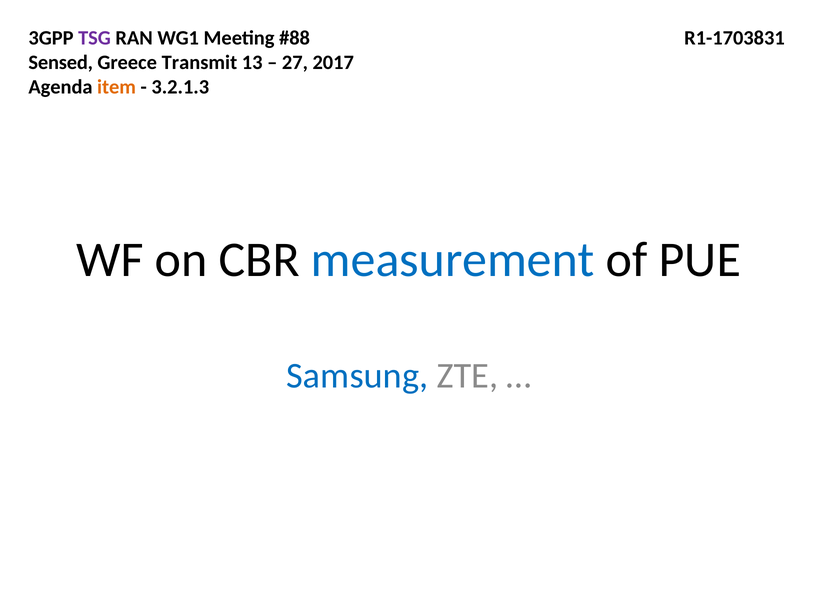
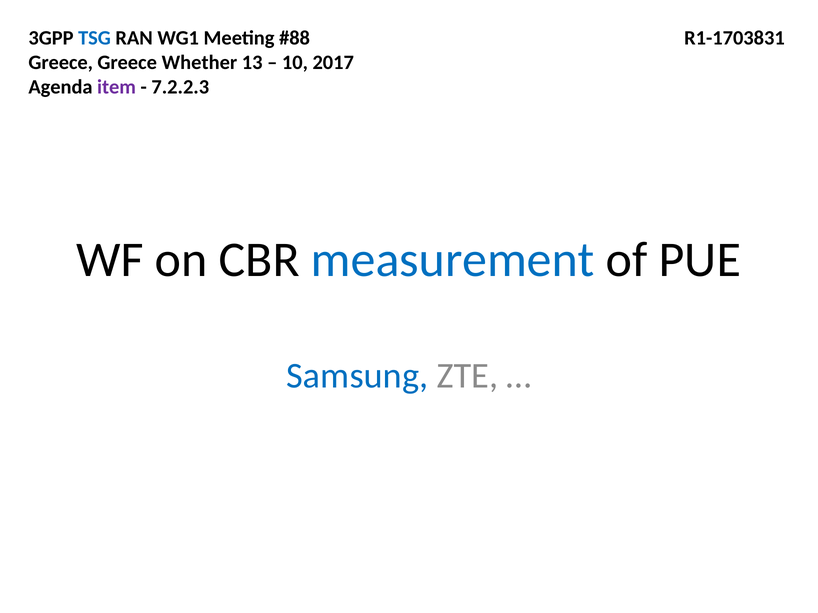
TSG colour: purple -> blue (95, 38)
Sensed: Sensed -> Greece (61, 62)
Transmit: Transmit -> Whether (199, 62)
27: 27 -> 10 (295, 62)
item colour: orange -> purple (117, 87)
3.2.1.3: 3.2.1.3 -> 7.2.2.3 (180, 87)
